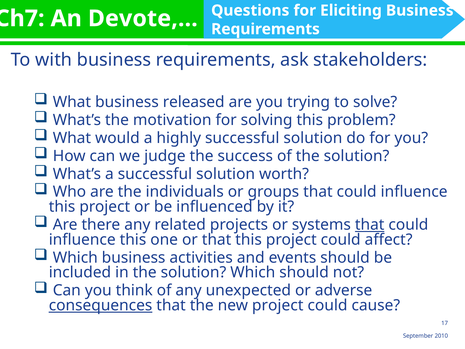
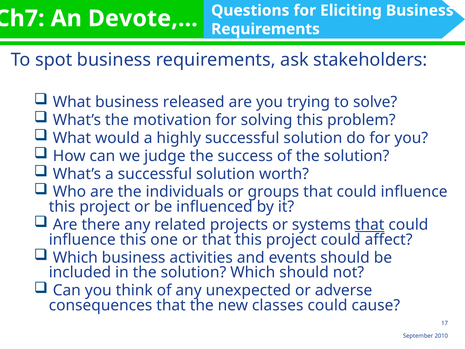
with: with -> spot (54, 60)
consequences underline: present -> none (101, 305)
new project: project -> classes (278, 305)
